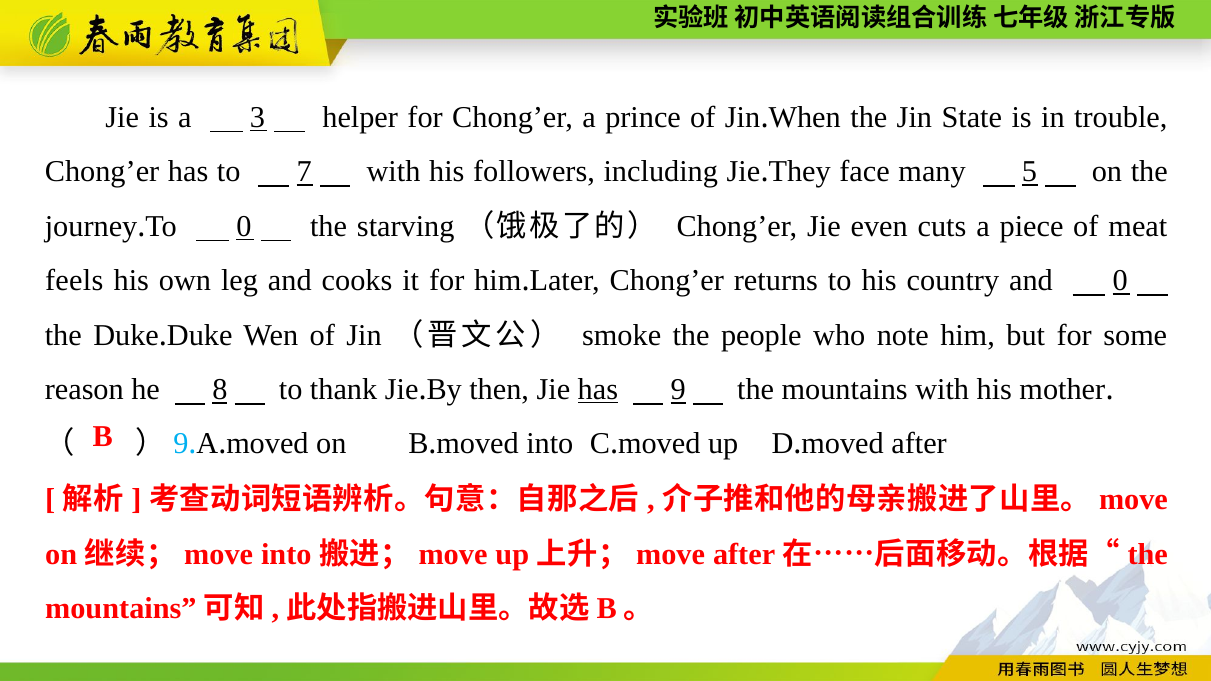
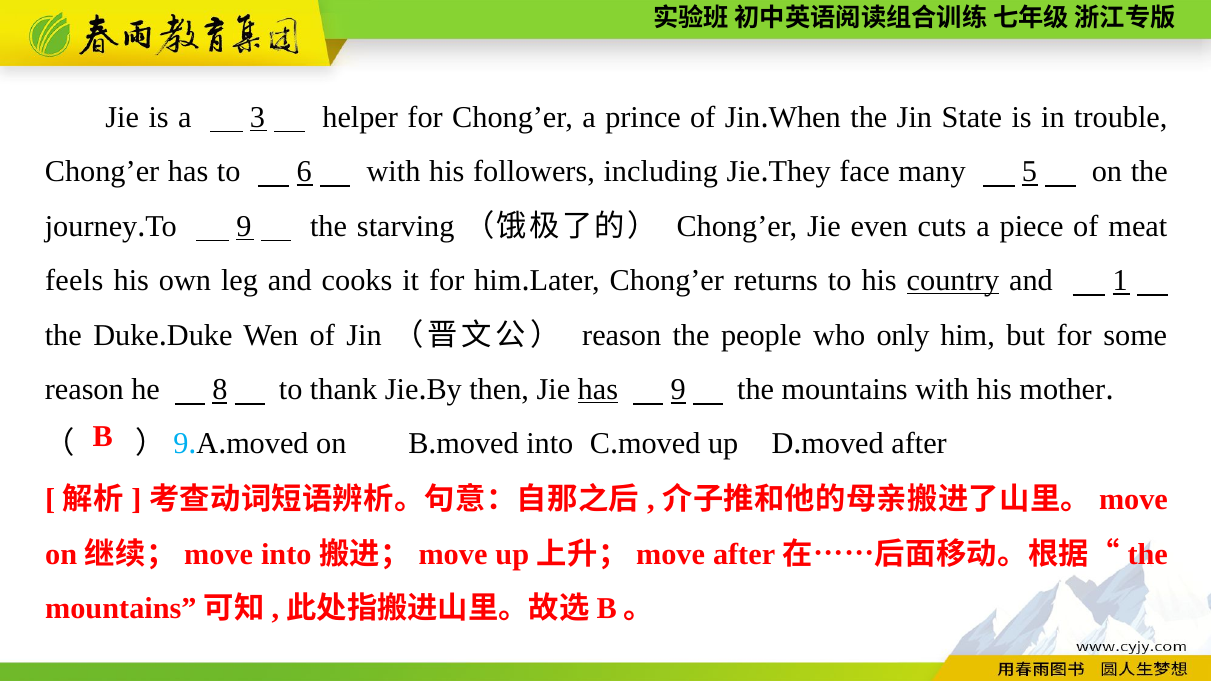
7: 7 -> 6 (304, 172)
To 0: 0 -> 9 (244, 226)
country underline: none -> present (953, 281)
and 0: 0 -> 1 (1120, 281)
smoke: smoke -> reason (622, 335)
note: note -> only (903, 335)
